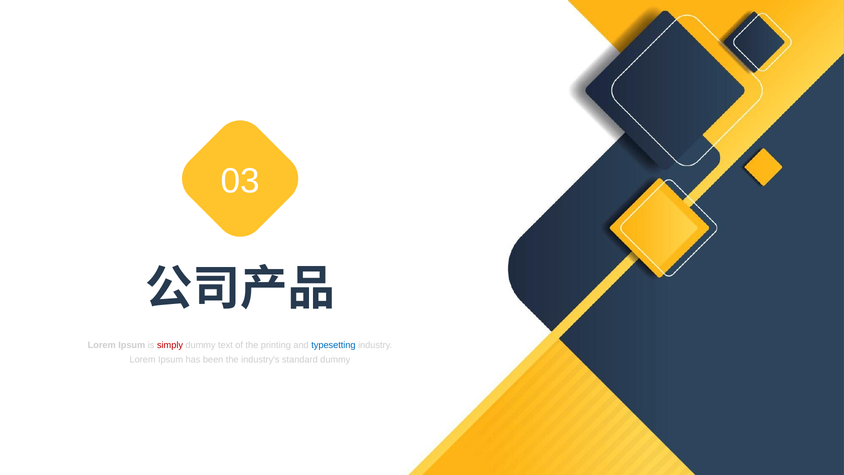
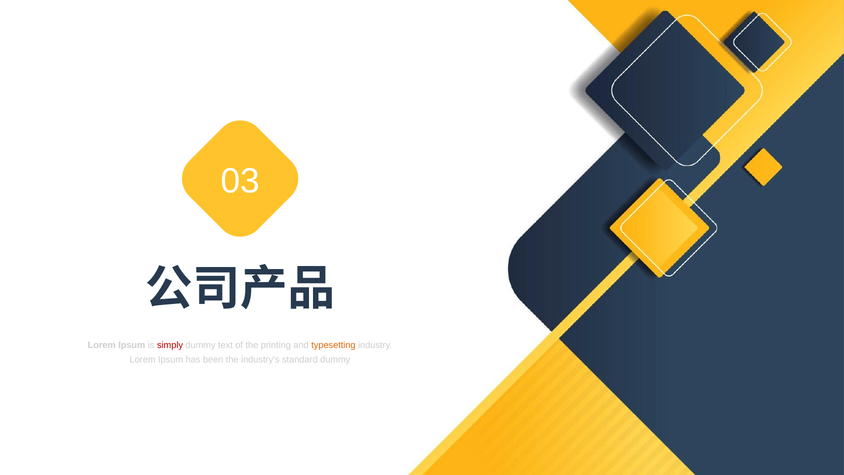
typesetting colour: blue -> orange (333, 345)
